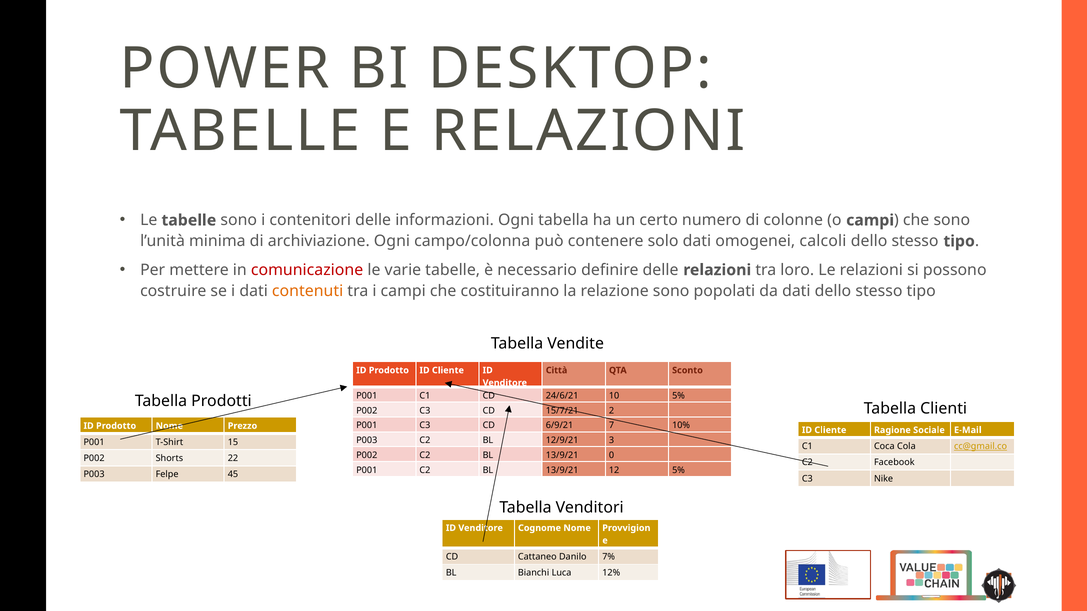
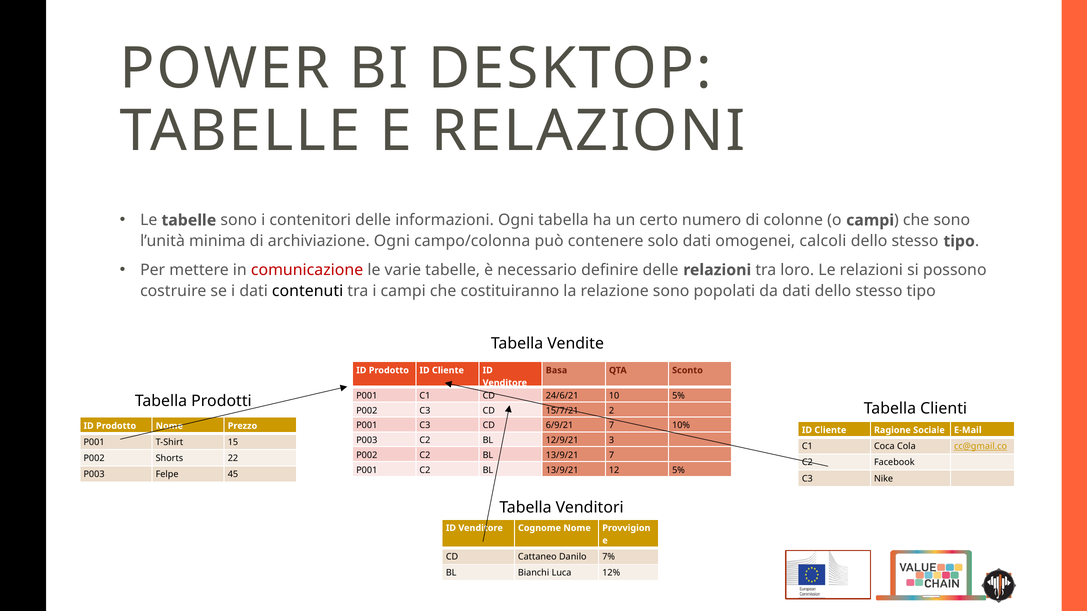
contenuti colour: orange -> black (308, 291)
Città: Città -> Basa (557, 371)
13/9/21 0: 0 -> 7 (612, 456)
